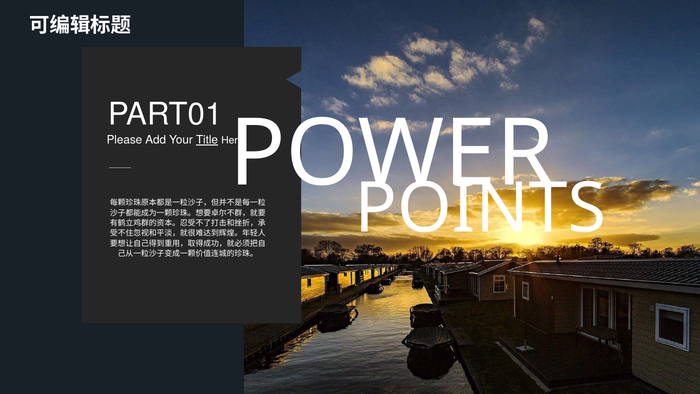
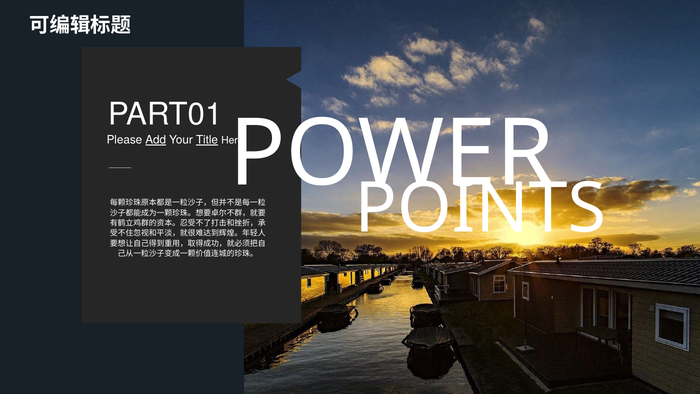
Add underline: none -> present (156, 140)
